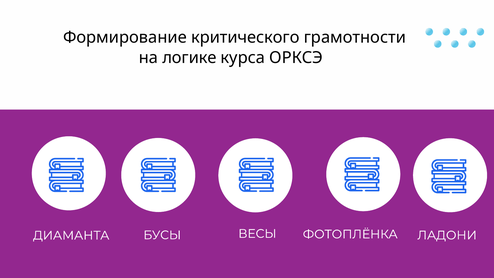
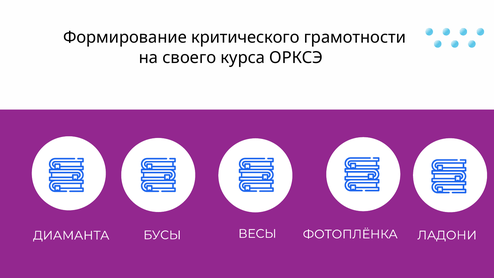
логике: логике -> своего (189, 58)
